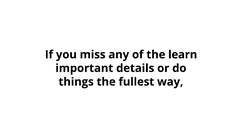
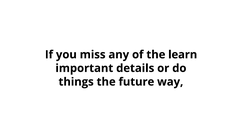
fullest: fullest -> future (136, 82)
